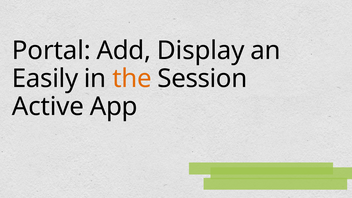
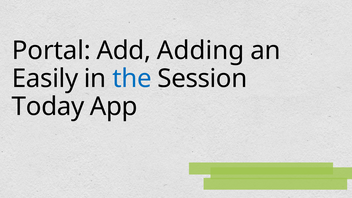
Display: Display -> Adding (201, 51)
the colour: orange -> blue (132, 79)
Active: Active -> Today (48, 107)
